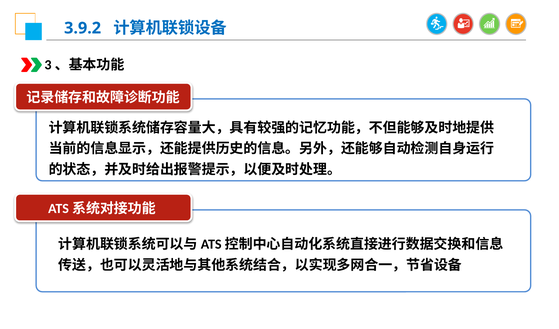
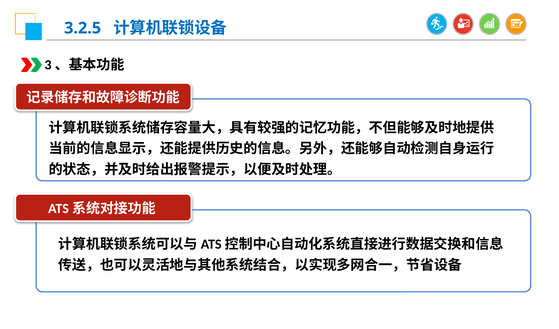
3.9.2: 3.9.2 -> 3.2.5 (83, 28)
